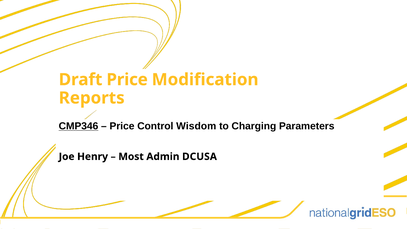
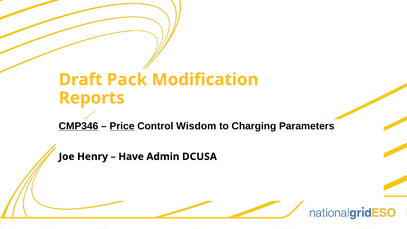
Draft Price: Price -> Pack (127, 80)
Price underline: none -> present (122, 126)
Most: Most -> Have (131, 157)
